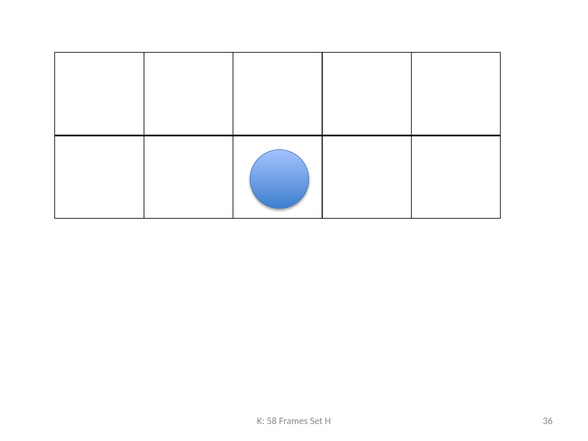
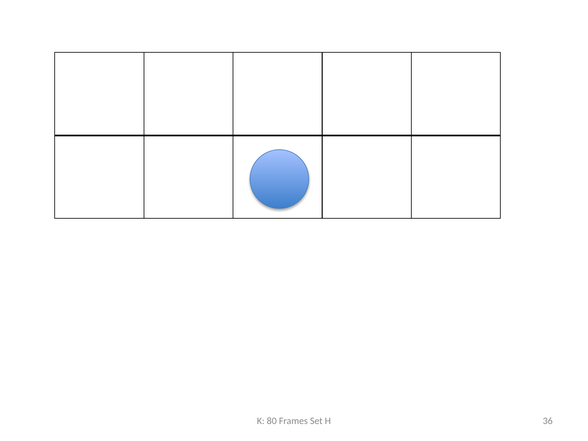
58: 58 -> 80 (272, 421)
